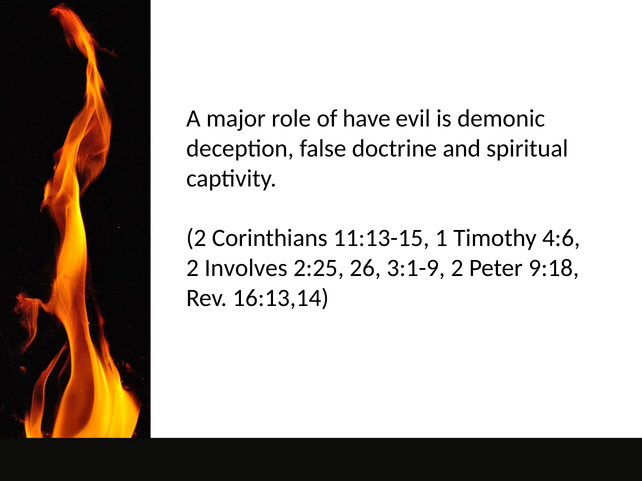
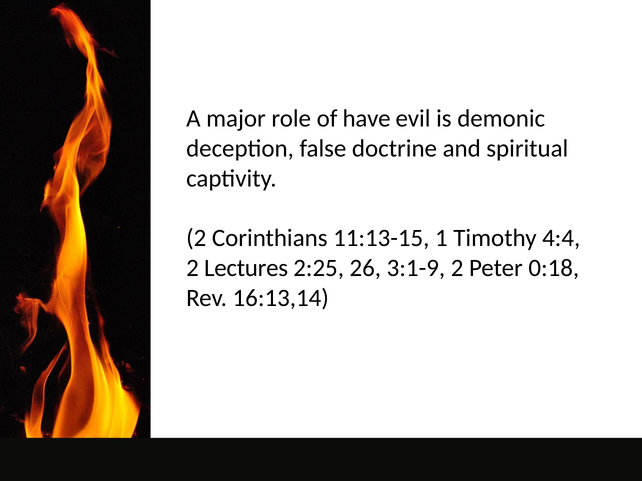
4:6: 4:6 -> 4:4 (561, 238)
Involves: Involves -> Lectures (246, 268)
9:18: 9:18 -> 0:18 (554, 268)
